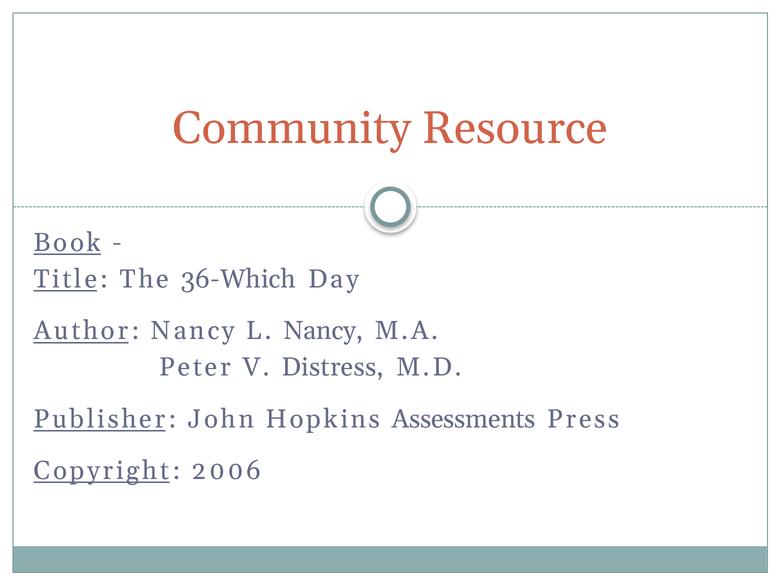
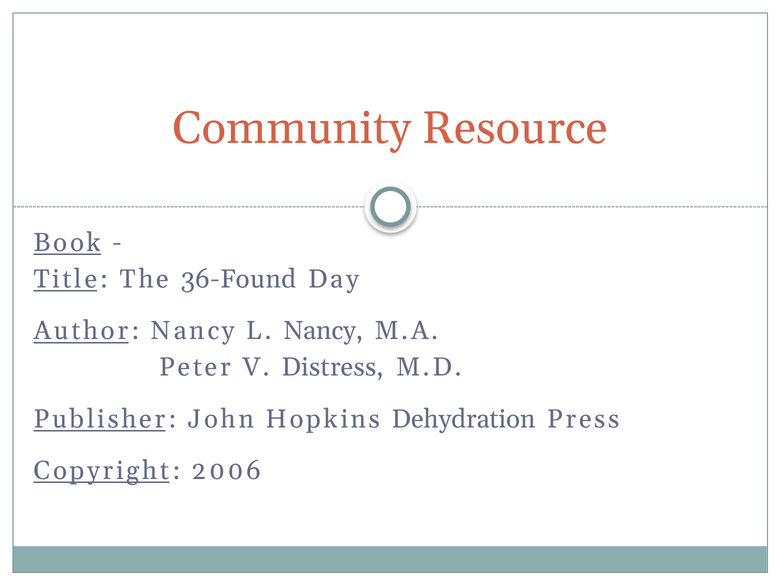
36-Which: 36-Which -> 36-Found (238, 279)
Assessments: Assessments -> Dehydration (464, 419)
